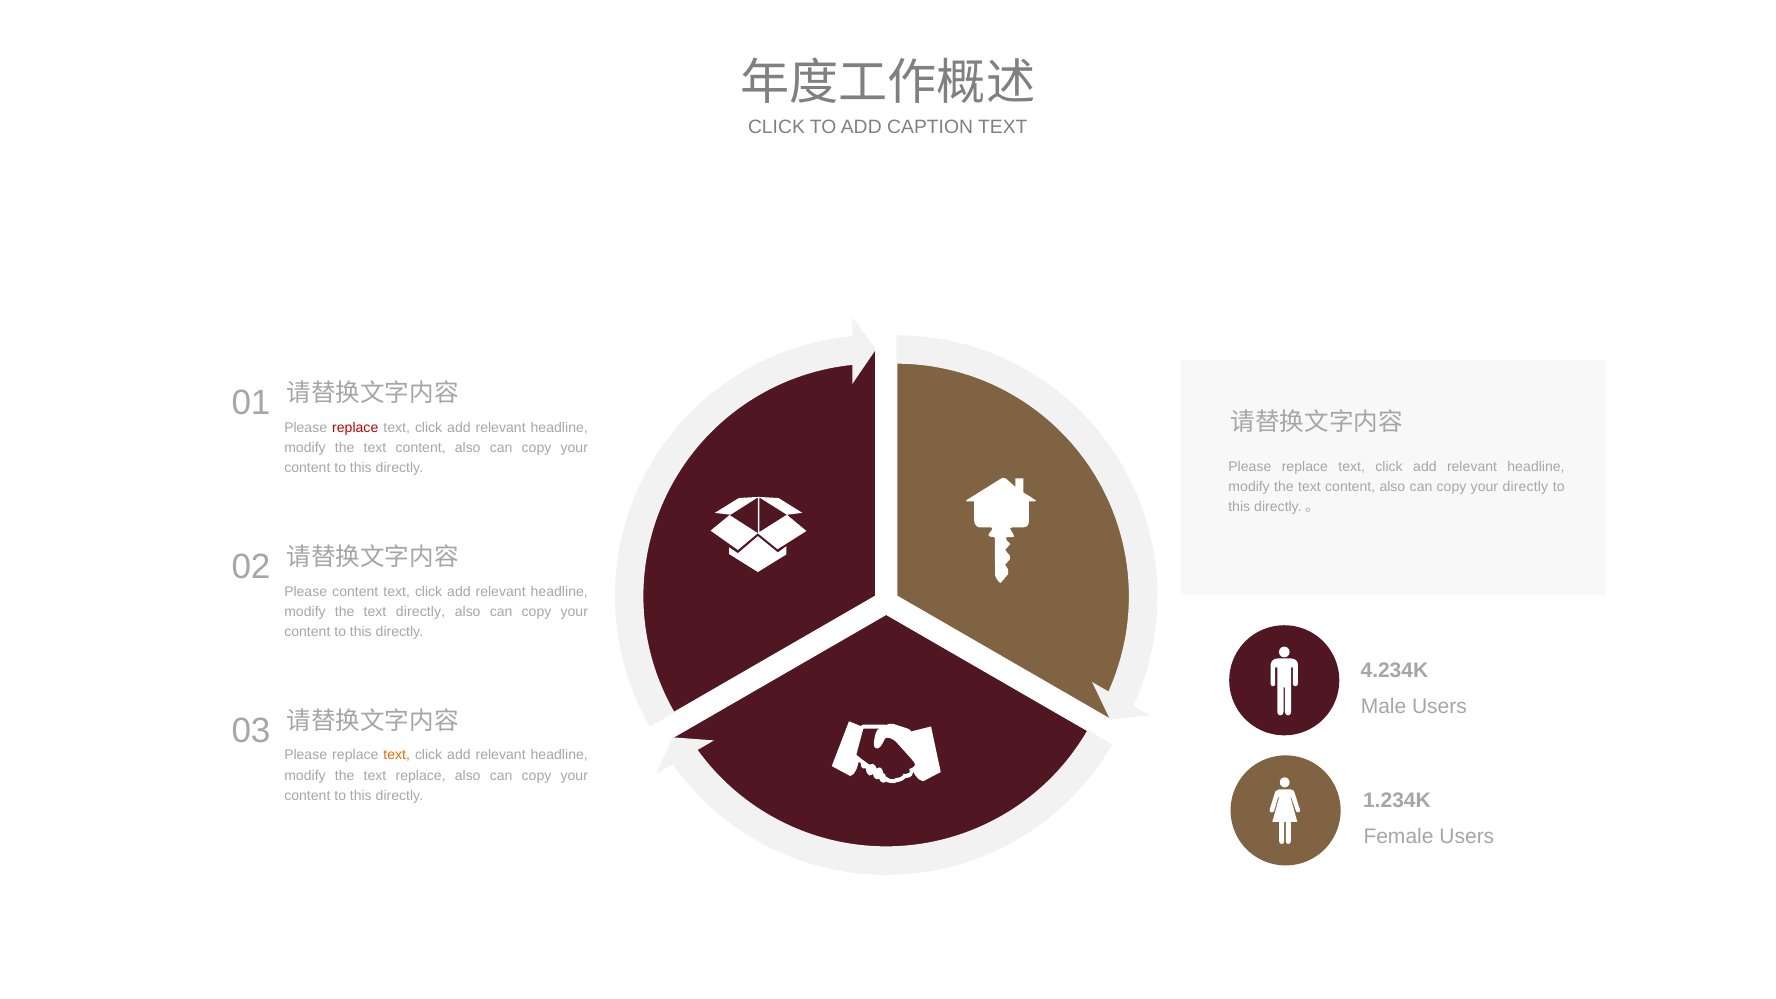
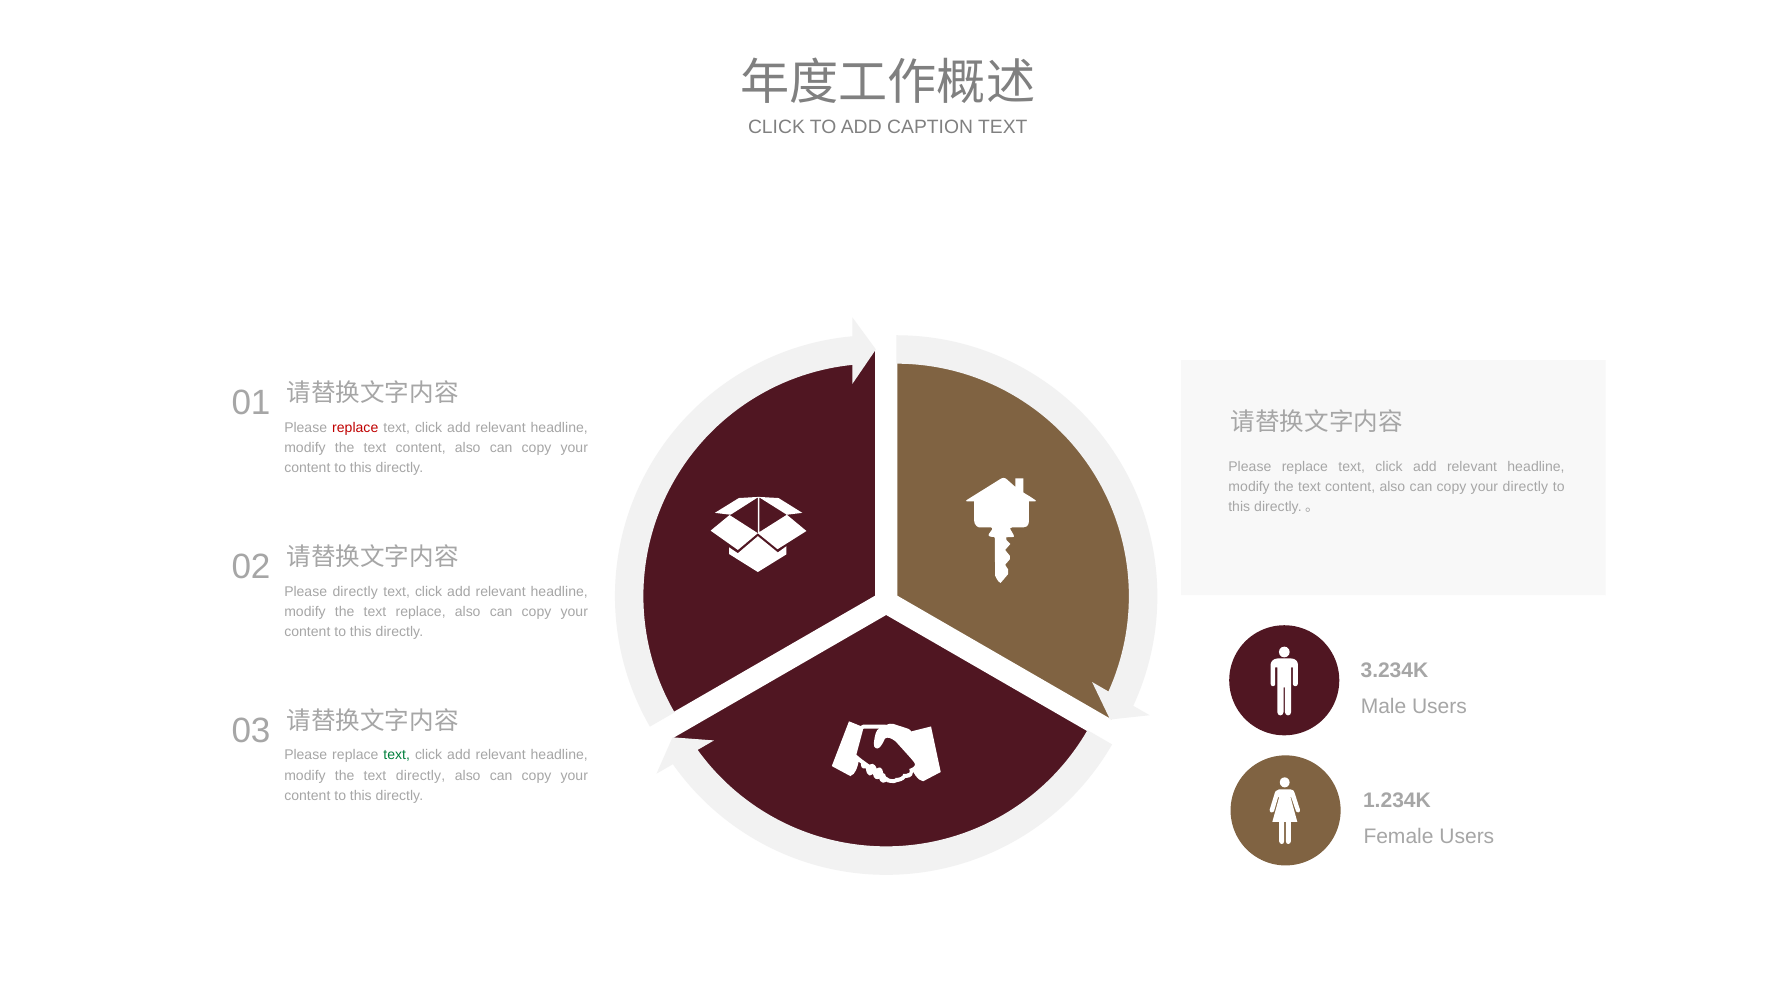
Please content: content -> directly (355, 592)
text directly: directly -> replace (421, 612)
4.234K: 4.234K -> 3.234K (1394, 671)
text colour: orange -> green (397, 755)
text replace: replace -> directly (421, 775)
